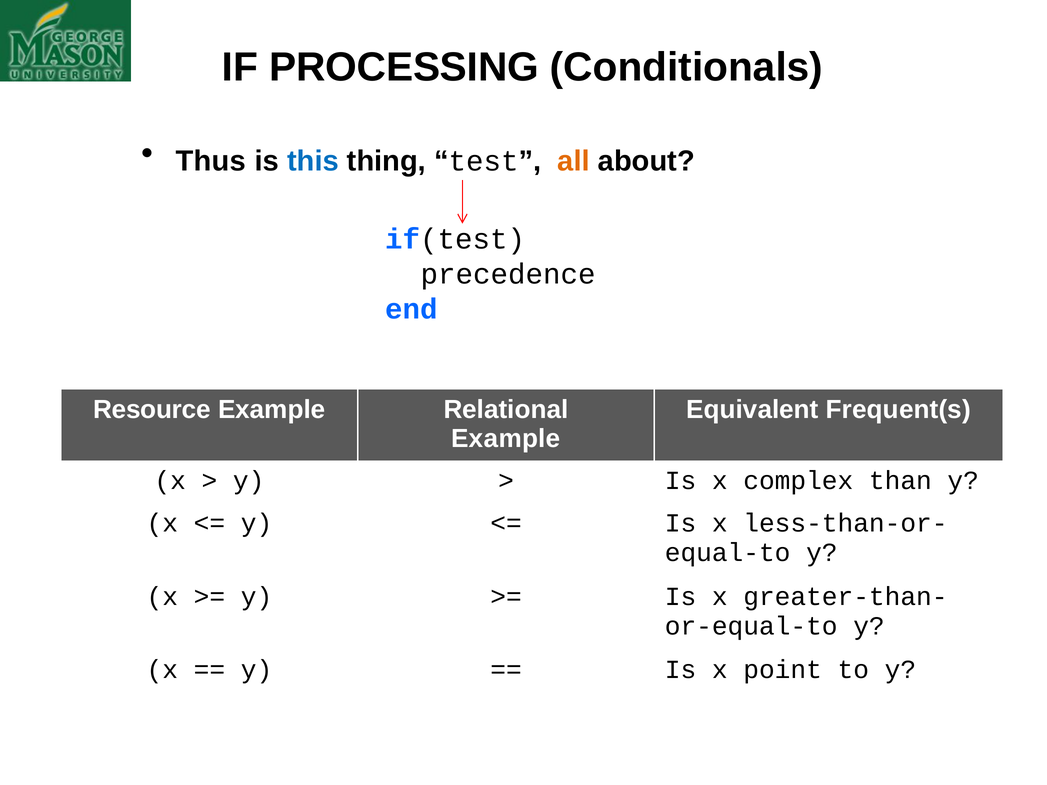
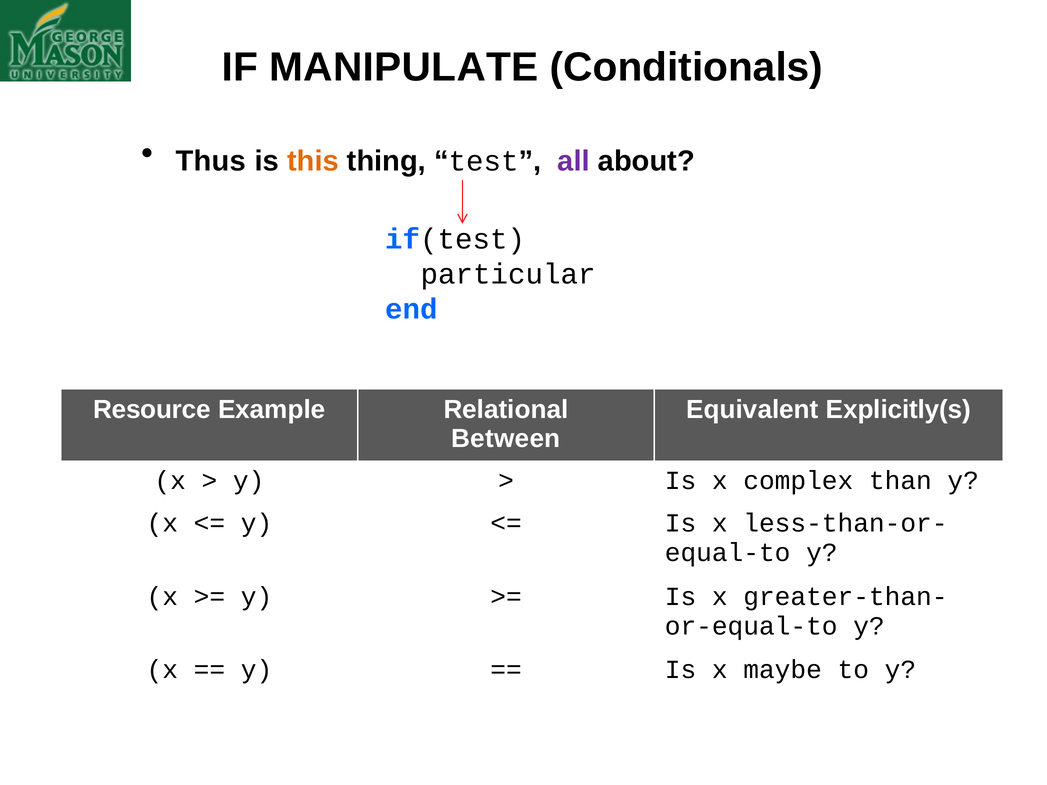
PROCESSING: PROCESSING -> MANIPULATE (404, 67)
this colour: blue -> orange (313, 161)
all colour: orange -> purple (574, 161)
precedence: precedence -> particular (508, 274)
Frequent(s: Frequent(s -> Explicitly(s (898, 410)
Example: Example -> Between (506, 439)
point: point -> maybe (783, 670)
